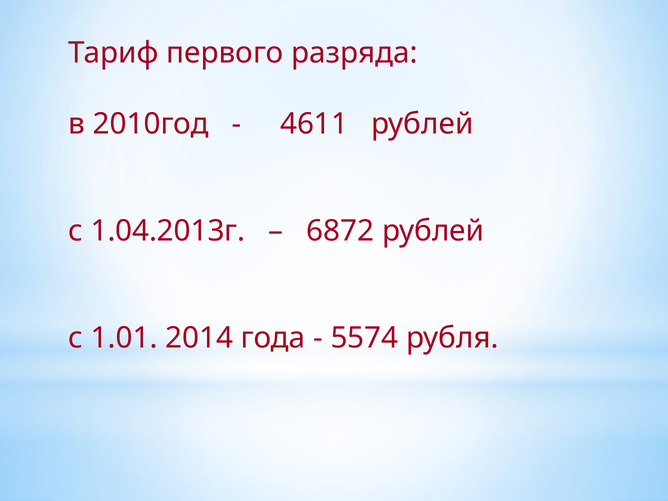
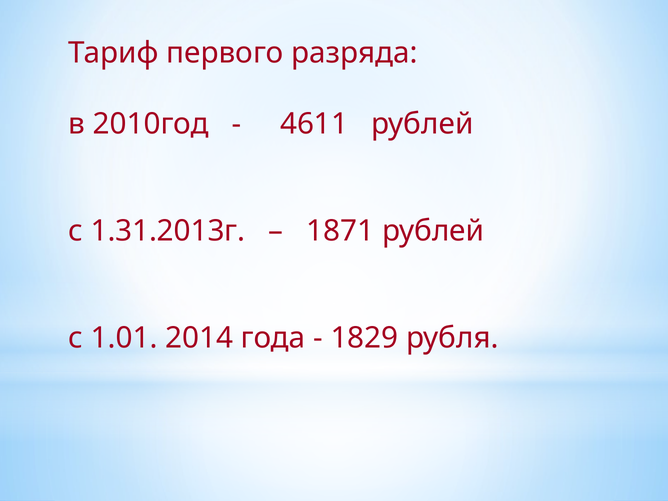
1.04.2013г: 1.04.2013г -> 1.31.2013г (168, 231)
6872: 6872 -> 1871 (340, 231)
5574: 5574 -> 1829 (364, 338)
